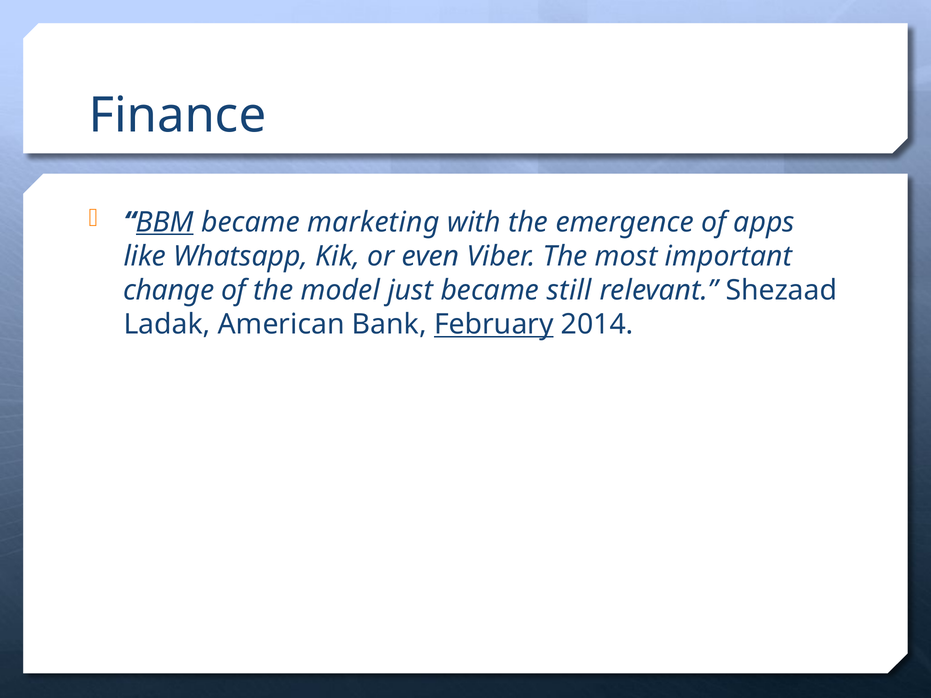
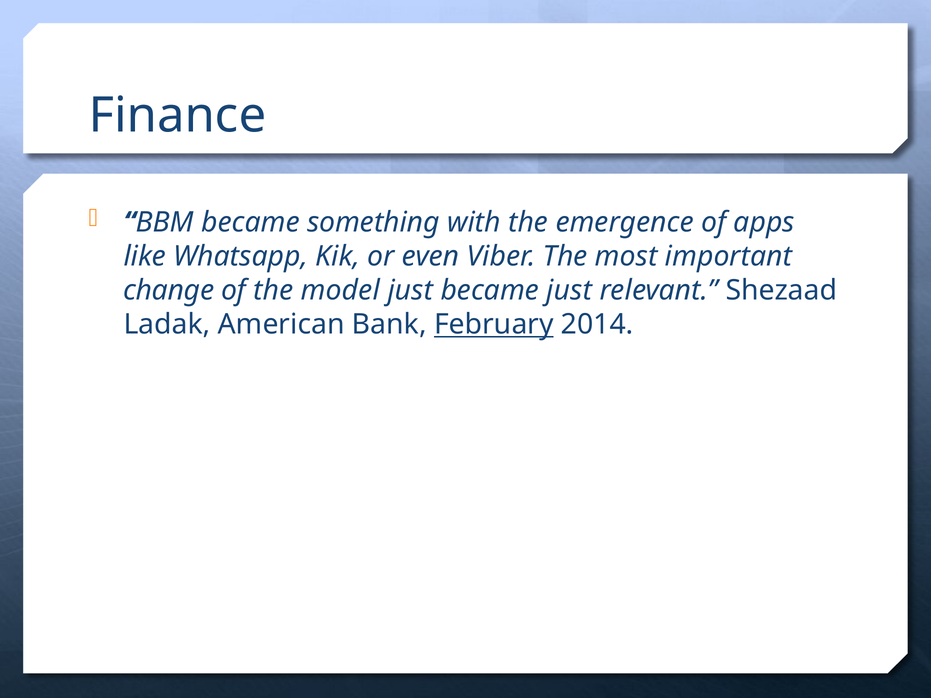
BBM underline: present -> none (165, 222)
marketing: marketing -> something (373, 222)
became still: still -> just (569, 290)
